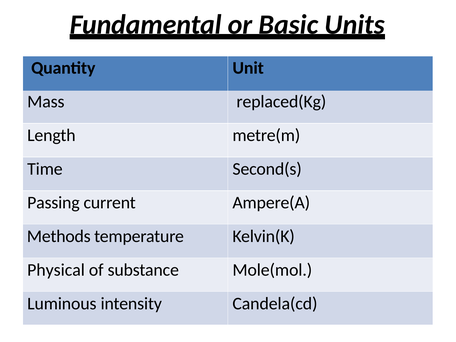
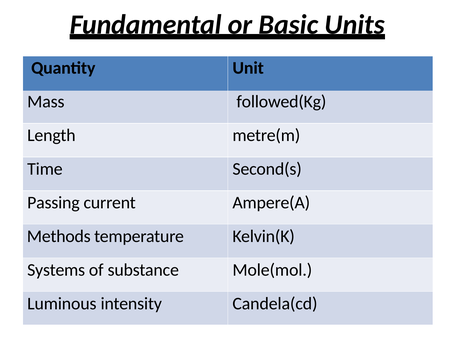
replaced(Kg: replaced(Kg -> followed(Kg (281, 102)
Physical: Physical -> Systems (56, 270)
